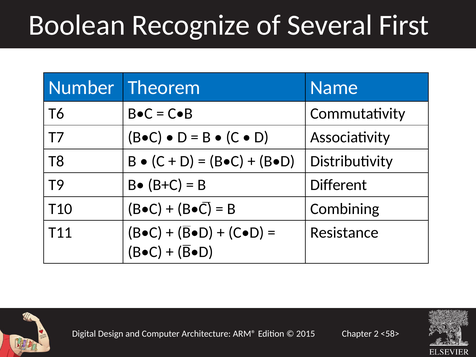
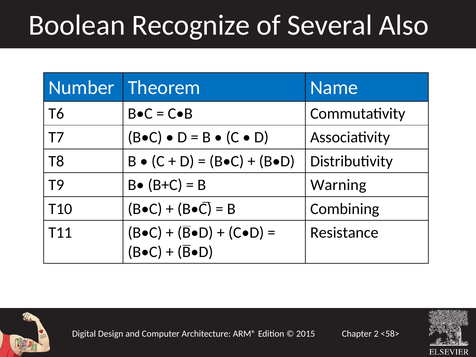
First: First -> Also (404, 25)
Different: Different -> Warning (338, 185)
